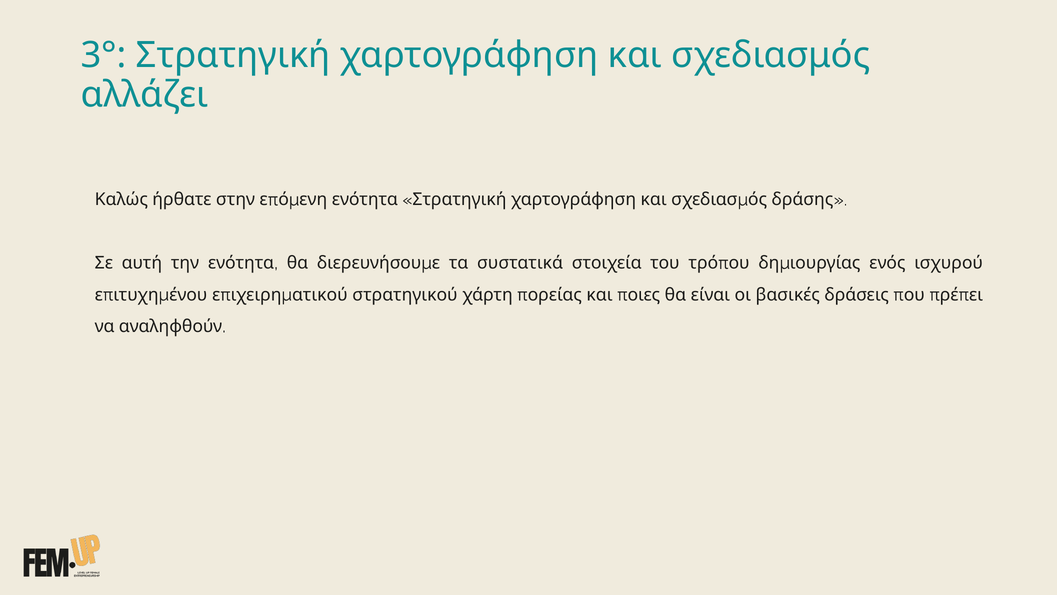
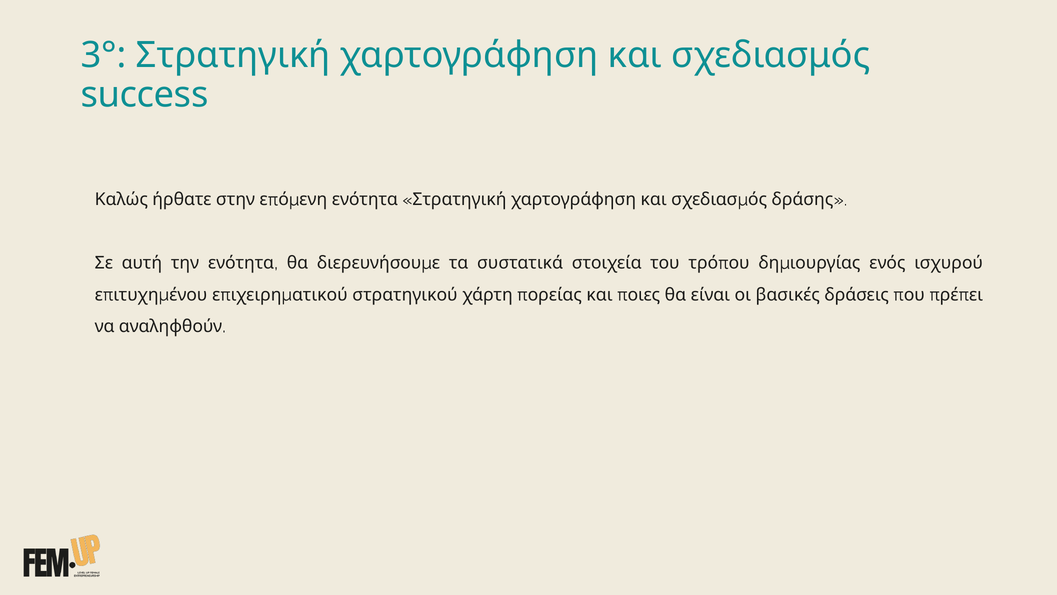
αλλάζει: αλλάζει -> success (145, 94)
